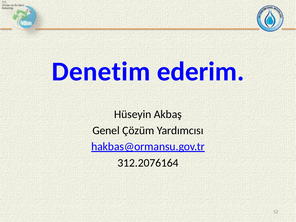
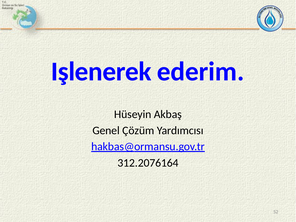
Denetim: Denetim -> Işlenerek (101, 71)
